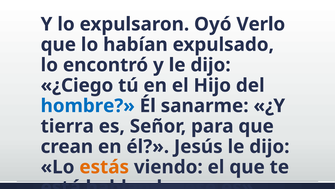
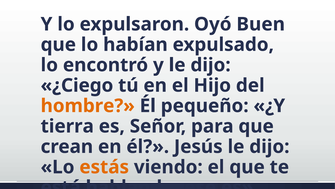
Verlo: Verlo -> Buen (261, 24)
hombre colour: blue -> orange (88, 106)
sanarme: sanarme -> pequeño (205, 106)
